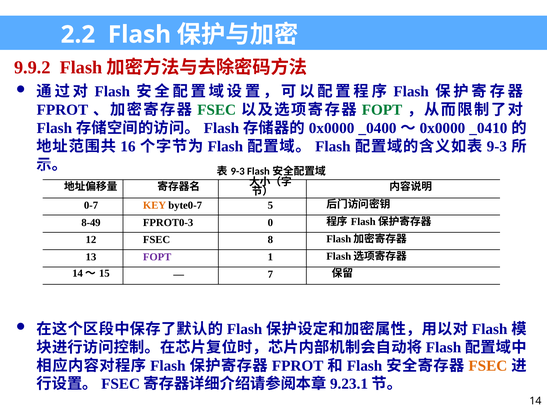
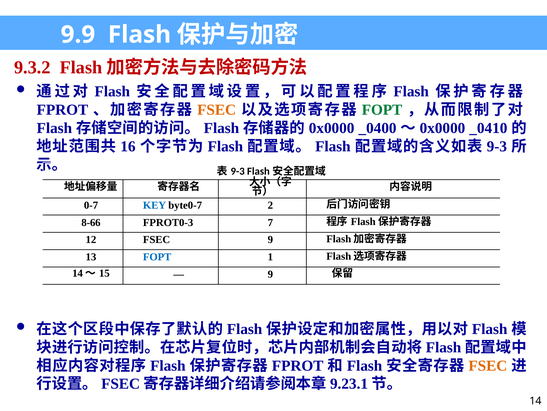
2.2: 2.2 -> 9.9 (78, 35)
9.9.2: 9.9.2 -> 9.3.2 (32, 67)
FSEC colour: green -> orange (217, 110)
KEY colour: orange -> blue (155, 205)
5: 5 -> 2 (270, 205)
8-49: 8-49 -> 8-66 (91, 222)
0: 0 -> 7 (270, 222)
FSEC 8: 8 -> 9 (270, 239)
FOPT colour: purple -> blue (157, 257)
7: 7 -> 9 (270, 274)
